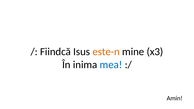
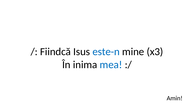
este-n colour: orange -> blue (106, 52)
